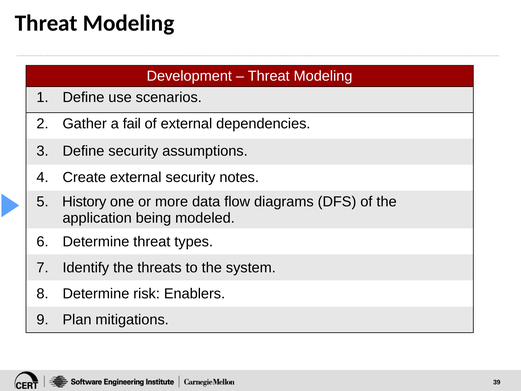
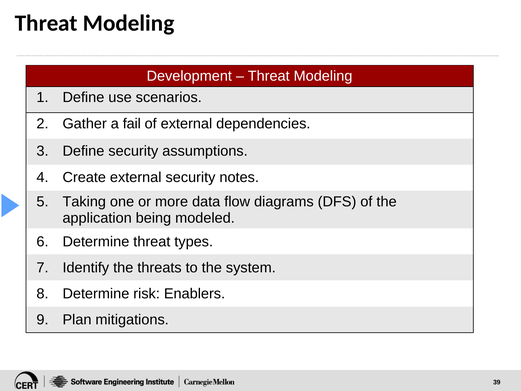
History: History -> Taking (84, 202)
